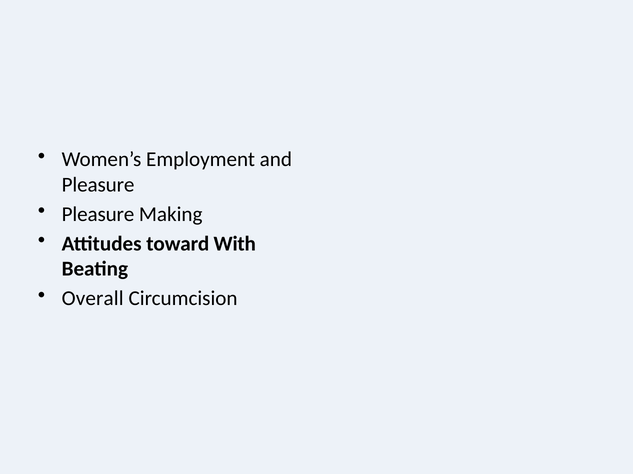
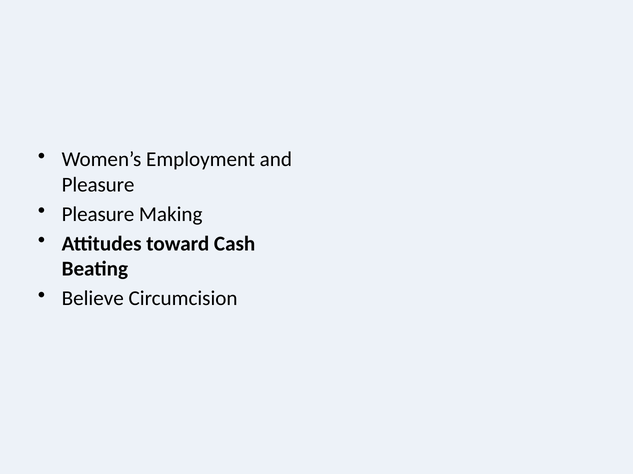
With: With -> Cash (235, 244)
Overall: Overall -> Believe (93, 299)
